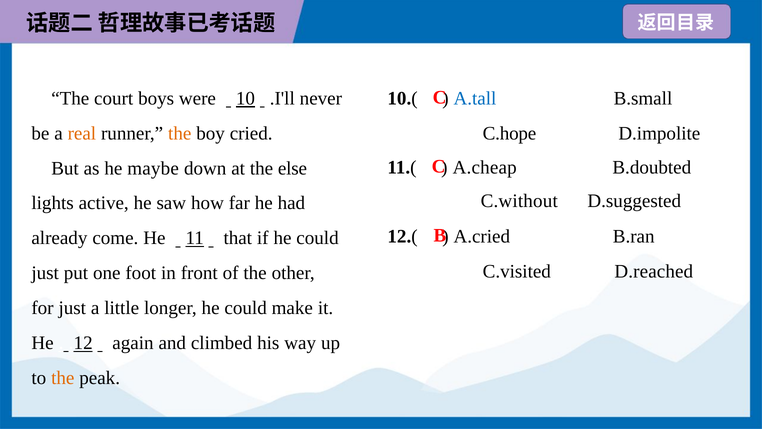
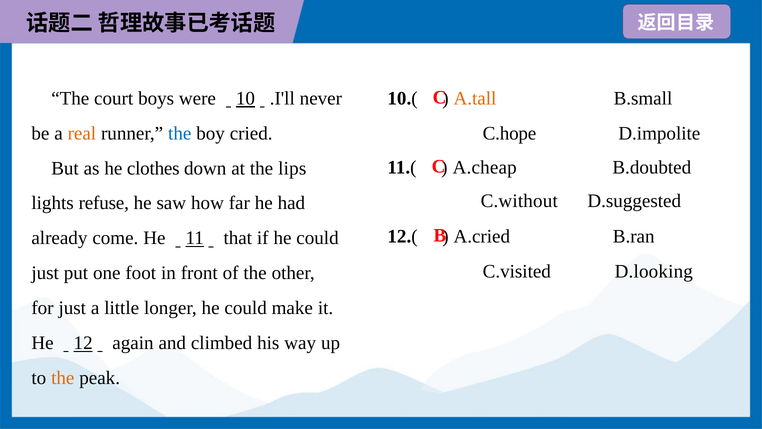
A.tall colour: blue -> orange (475, 98)
the colour: orange -> blue (180, 133)
maybe: maybe -> clothes (153, 168)
else: else -> lips (292, 168)
active: active -> refuse (104, 203)
D.reached: D.reached -> D.looking (654, 271)
